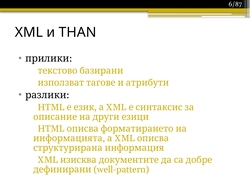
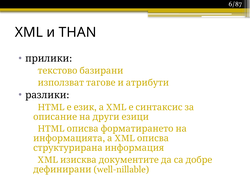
well-pattern: well-pattern -> well-nillable (121, 170)
